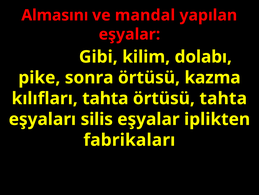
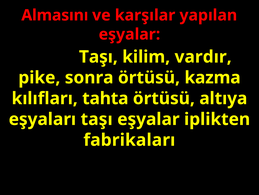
mandal: mandal -> karşılar (145, 15)
Gibi: Gibi -> Taşı (98, 57)
dolabı: dolabı -> vardır (203, 57)
örtüsü tahta: tahta -> altıya (223, 98)
eşyaları silis: silis -> taşı (97, 119)
